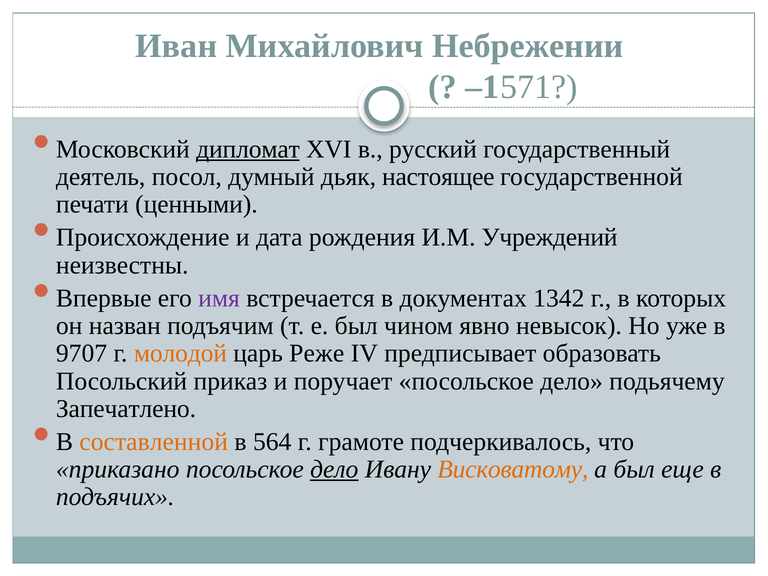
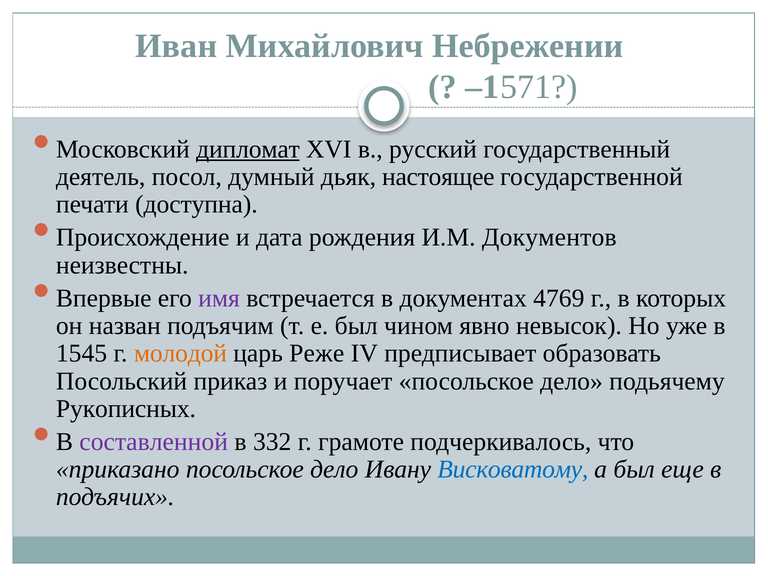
ценными: ценными -> доступна (196, 204)
Учреждений: Учреждений -> Документов (549, 237)
1342: 1342 -> 4769 (559, 298)
9707: 9707 -> 1545 (82, 353)
Запечатлено: Запечатлено -> Рукописных (126, 409)
составленной colour: orange -> purple (154, 442)
564: 564 -> 332 (272, 442)
дело underline: present -> none (334, 469)
Висковатому colour: orange -> blue (513, 469)
